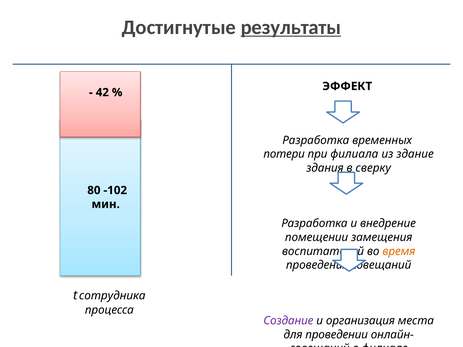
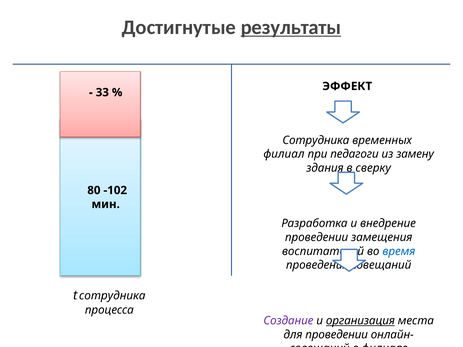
42: 42 -> 33 (102, 92)
Разработка: Разработка -> Сотрудника (316, 140)
потери: потери -> филиал (284, 154)
филиала: филиала -> педагоги (355, 154)
здание: здание -> замену (415, 154)
помещении: помещении -> проведении (317, 238)
время colour: orange -> blue (399, 251)
организация underline: none -> present (360, 321)
